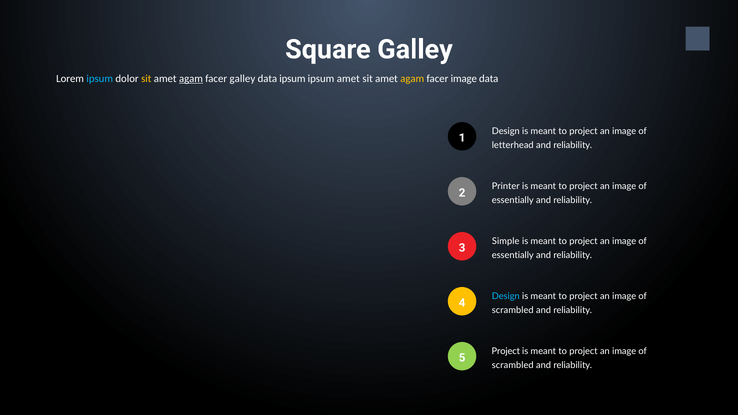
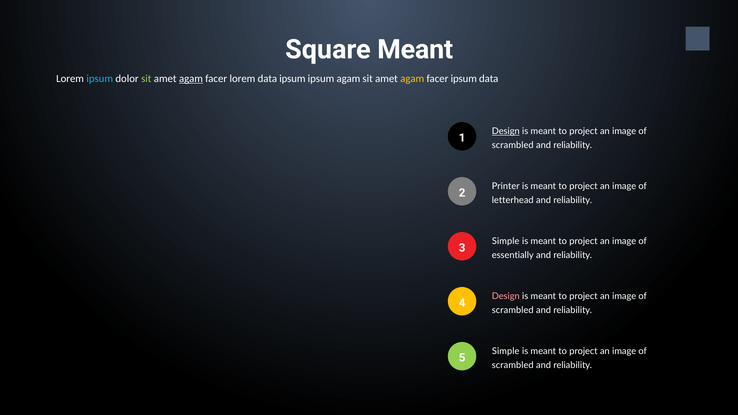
Square Galley: Galley -> Meant (415, 49)
sit colour: yellow -> light green (146, 79)
facer galley: galley -> lorem (242, 79)
ipsum amet: amet -> agam (348, 79)
facer image: image -> ipsum (464, 79)
Design underline: none -> present (506, 131)
letterhead: letterhead -> scrambled (513, 145)
essentially: essentially -> letterhead (513, 200)
Design colour: light blue -> pink (506, 296)
Project: Project -> Simple (506, 351)
